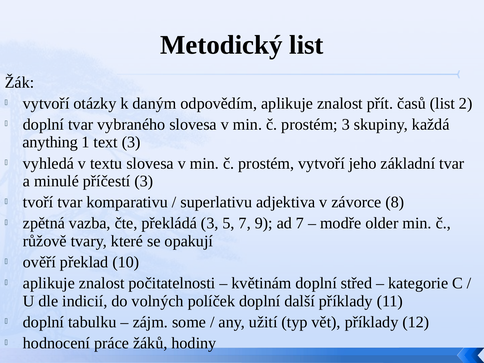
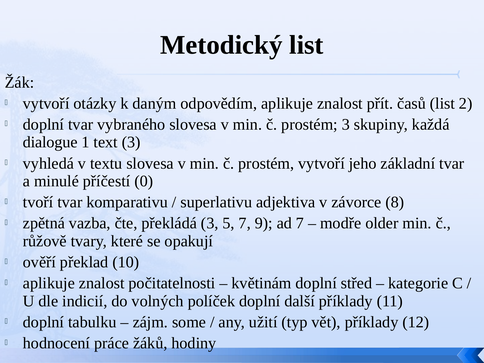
anything: anything -> dialogue (50, 142)
příčestí 3: 3 -> 0 (144, 181)
